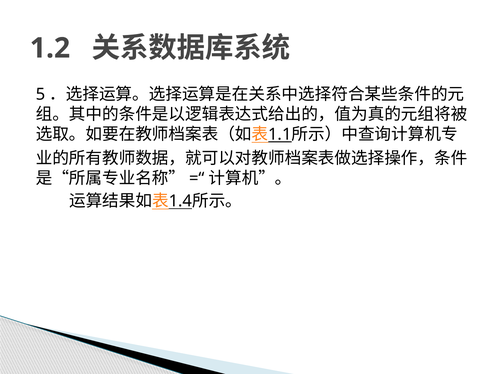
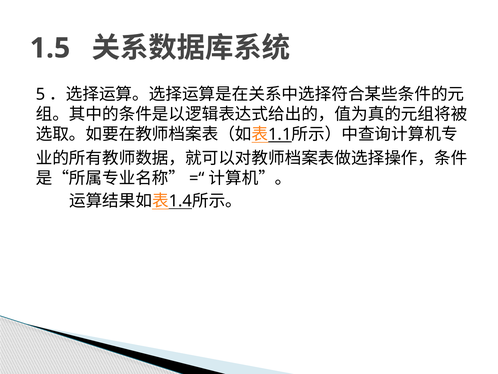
1.2: 1.2 -> 1.5 (50, 48)
